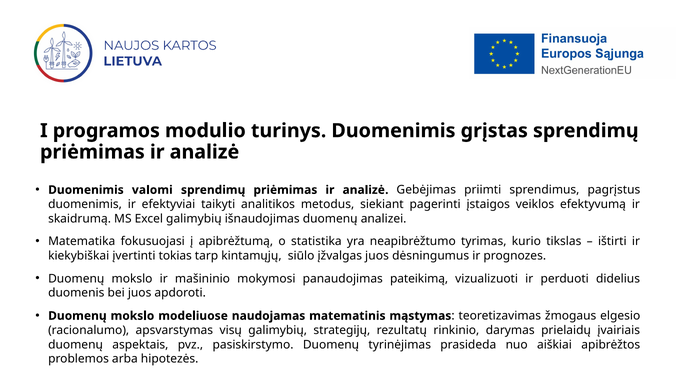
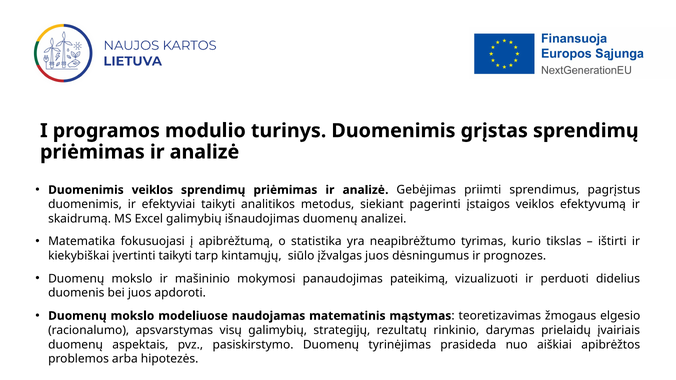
Duomenimis valomi: valomi -> veiklos (152, 190)
įvertinti tokias: tokias -> taikyti (175, 256)
